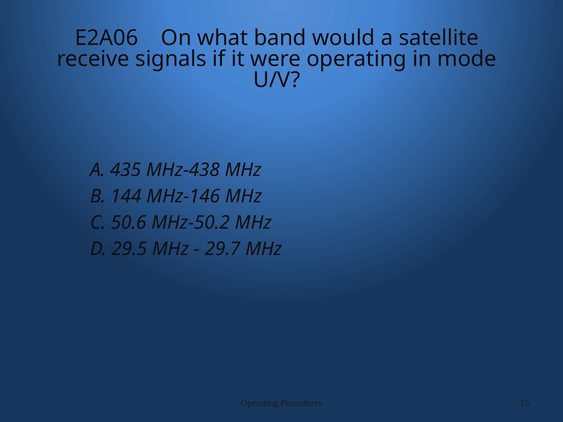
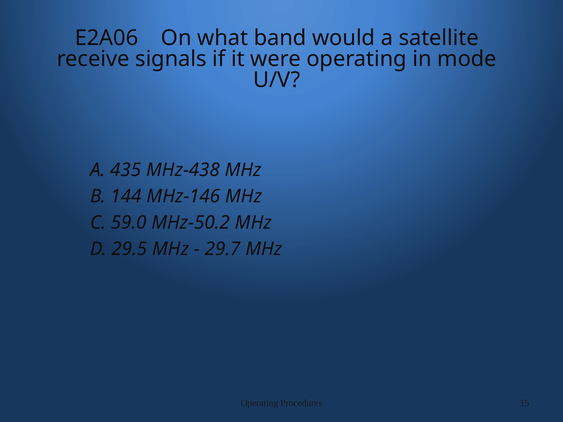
50.6: 50.6 -> 59.0 (129, 223)
